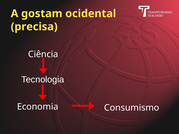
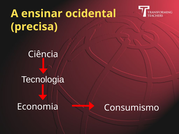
gostam: gostam -> ensinar (42, 14)
